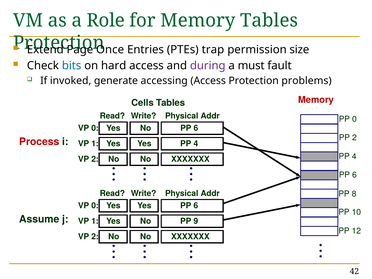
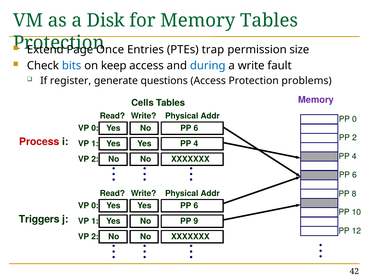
Role: Role -> Disk (106, 21)
hard: hard -> keep (114, 66)
during colour: purple -> blue (208, 66)
a must: must -> write (251, 66)
invoked: invoked -> register (71, 81)
accessing: accessing -> questions (164, 81)
Memory colour: red -> purple (316, 100)
Assume: Assume -> Triggers (39, 219)
